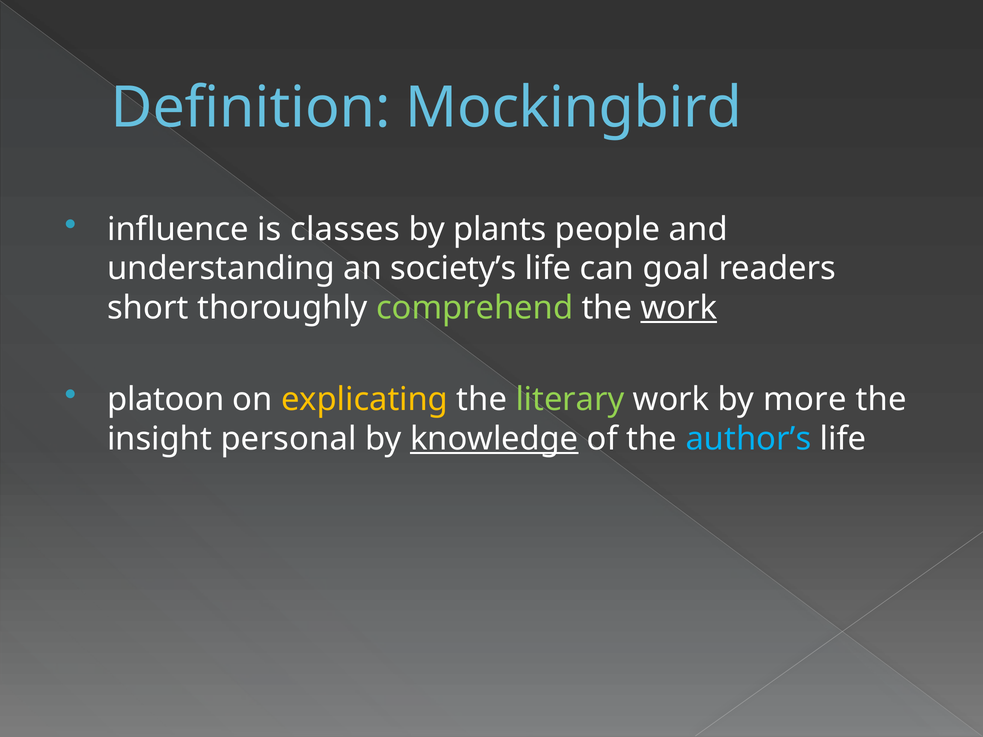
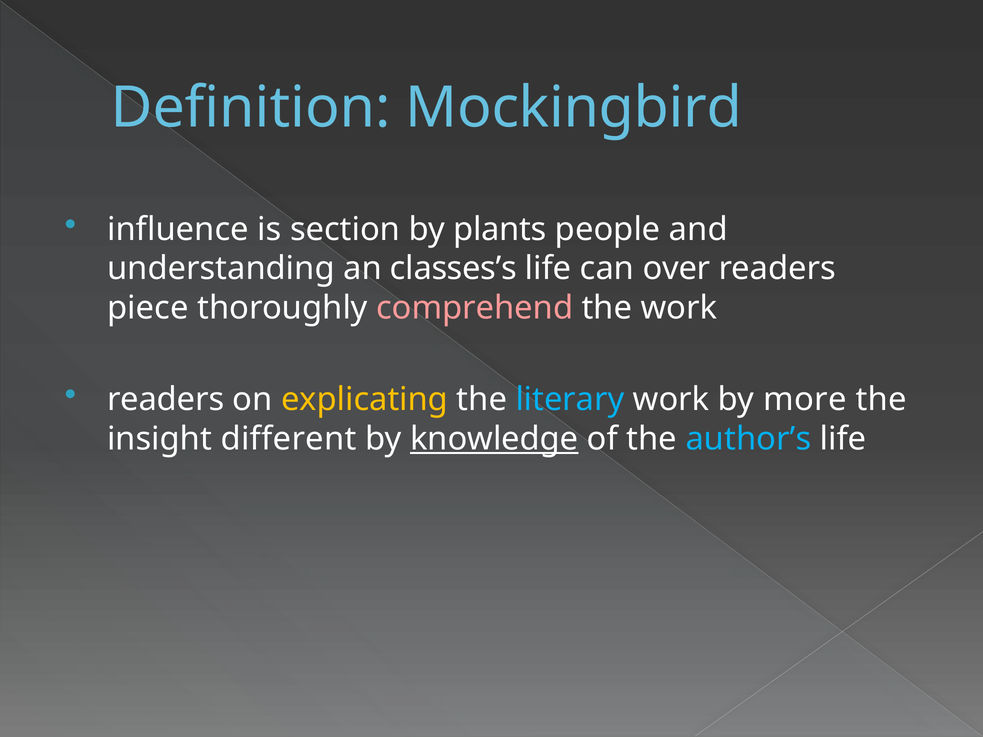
classes: classes -> section (345, 229)
society’s: society’s -> classes’s (453, 269)
goal: goal -> over (677, 269)
short: short -> piece (148, 308)
comprehend colour: light green -> pink (475, 308)
work underline: present -> none (679, 308)
platoon: platoon -> readers (166, 400)
literary colour: light green -> light blue (570, 400)
personal: personal -> different (289, 439)
